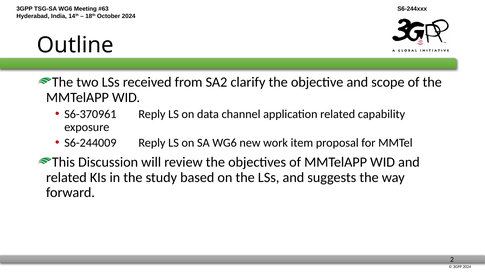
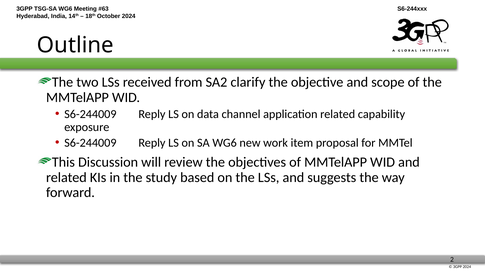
S6-370961: S6-370961 -> S6-244009 (90, 114)
